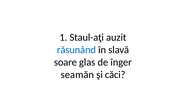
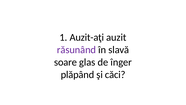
Staul-aţi: Staul-aţi -> Auzit-aţi (87, 37)
răsunând colour: blue -> purple (76, 50)
seamăn: seamăn -> plăpând (77, 74)
